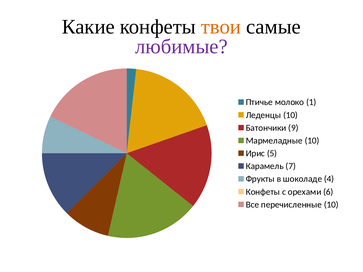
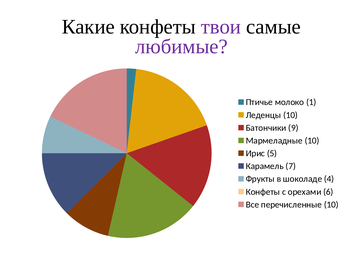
твои colour: orange -> purple (221, 27)
